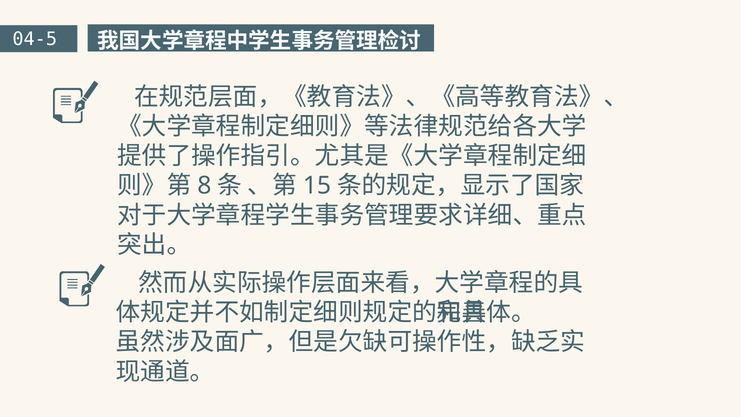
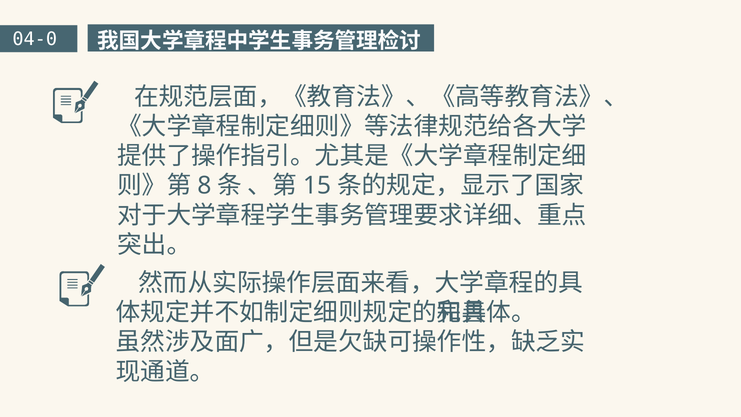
04-5: 04-5 -> 04-0 (35, 39)
